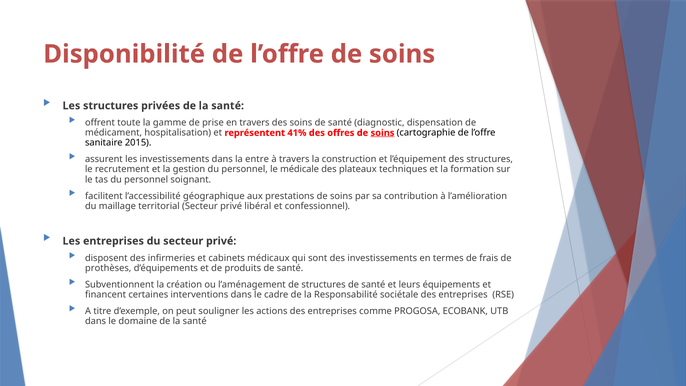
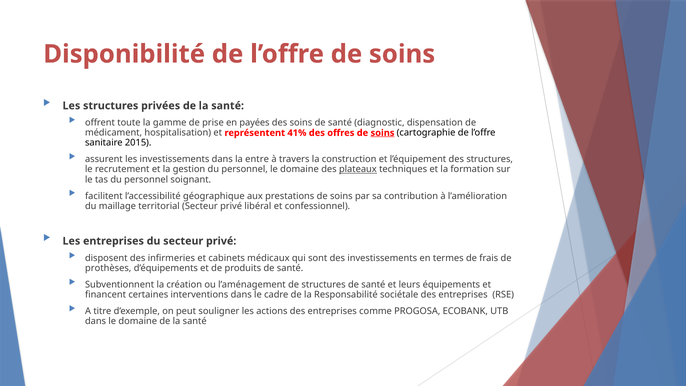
en travers: travers -> payées (254, 123)
personnel le médicale: médicale -> domaine (300, 169)
plateaux underline: none -> present (358, 169)
